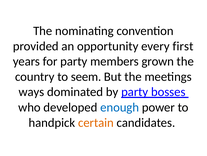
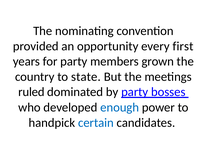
seem: seem -> state (86, 76)
ways: ways -> ruled (31, 91)
certain colour: orange -> blue (96, 122)
